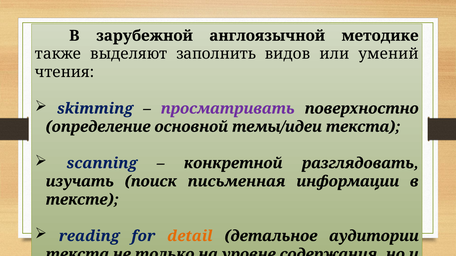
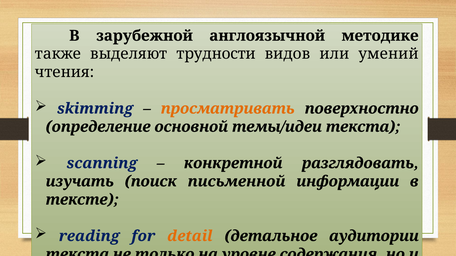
заполнить: заполнить -> трудности (216, 54)
просматривать colour: purple -> orange (228, 109)
письменная: письменная -> письменной (237, 182)
